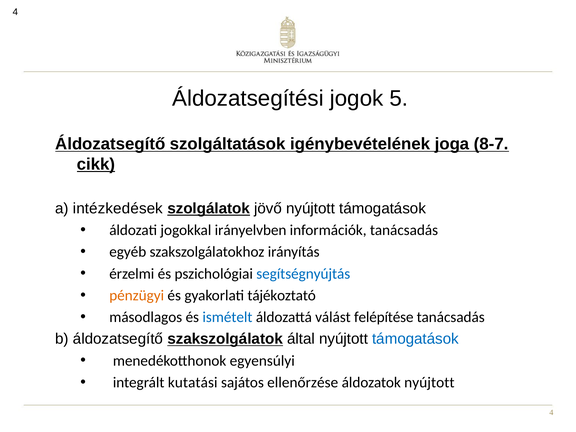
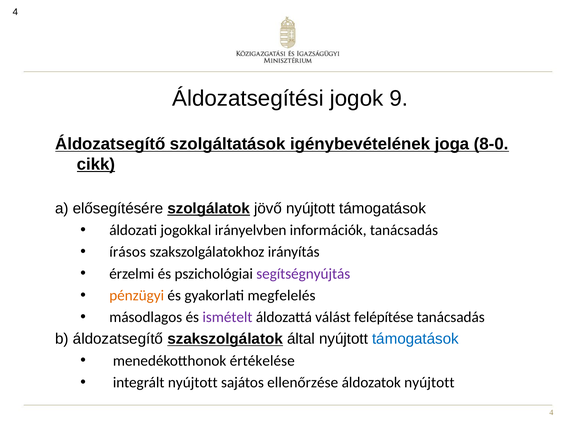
5: 5 -> 9 (399, 99)
8-7: 8-7 -> 8-0 (491, 144)
intézkedések: intézkedések -> elősegítésére (118, 208)
egyéb: egyéb -> írásos (128, 252)
segítségnyújtás colour: blue -> purple (303, 274)
tájékoztató: tájékoztató -> megfelelés (281, 295)
ismételt colour: blue -> purple (227, 317)
egyensúlyi: egyensúlyi -> értékelése (262, 361)
integrált kutatási: kutatási -> nyújtott (193, 382)
